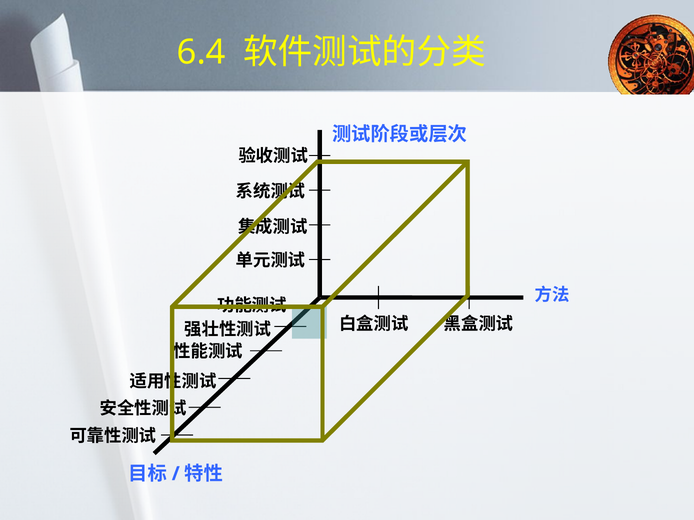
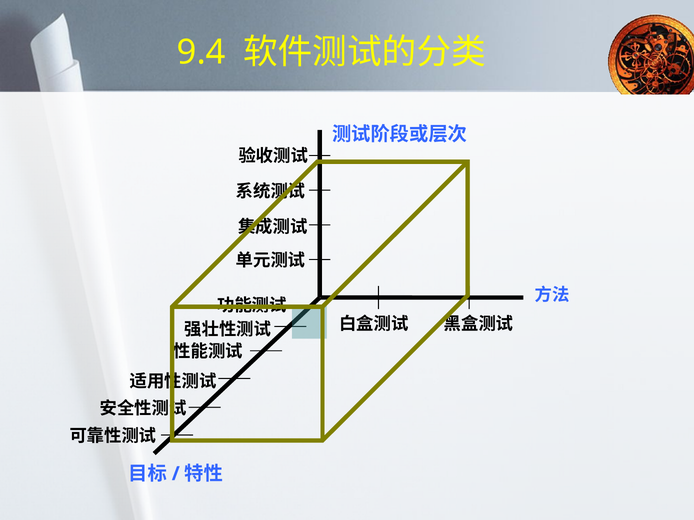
6.4: 6.4 -> 9.4 (201, 53)
